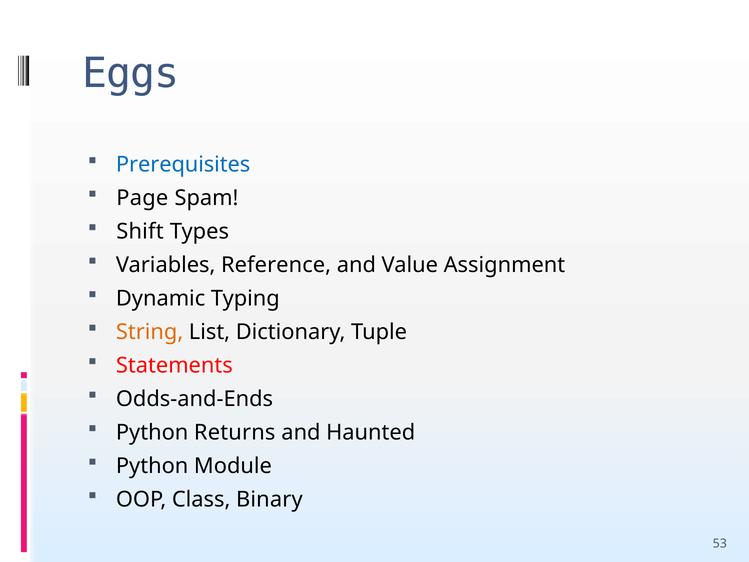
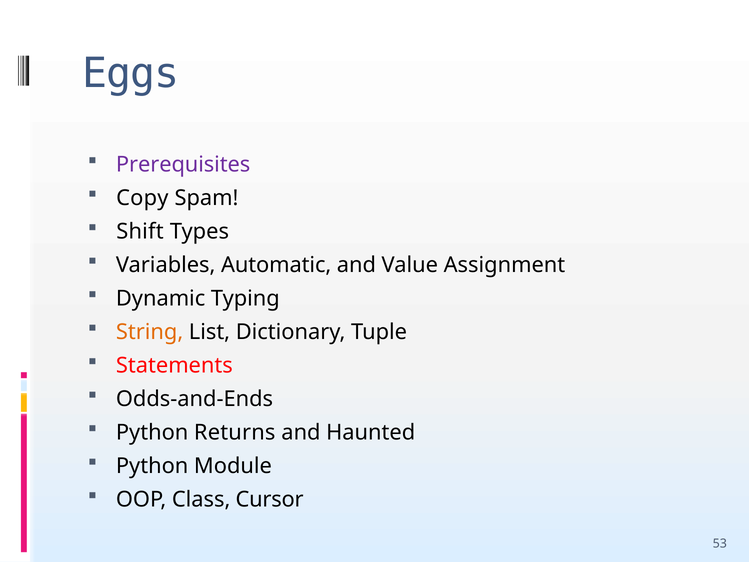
Prerequisites colour: blue -> purple (183, 164)
Page: Page -> Copy (142, 198)
Reference: Reference -> Automatic (276, 265)
Binary: Binary -> Cursor (270, 499)
